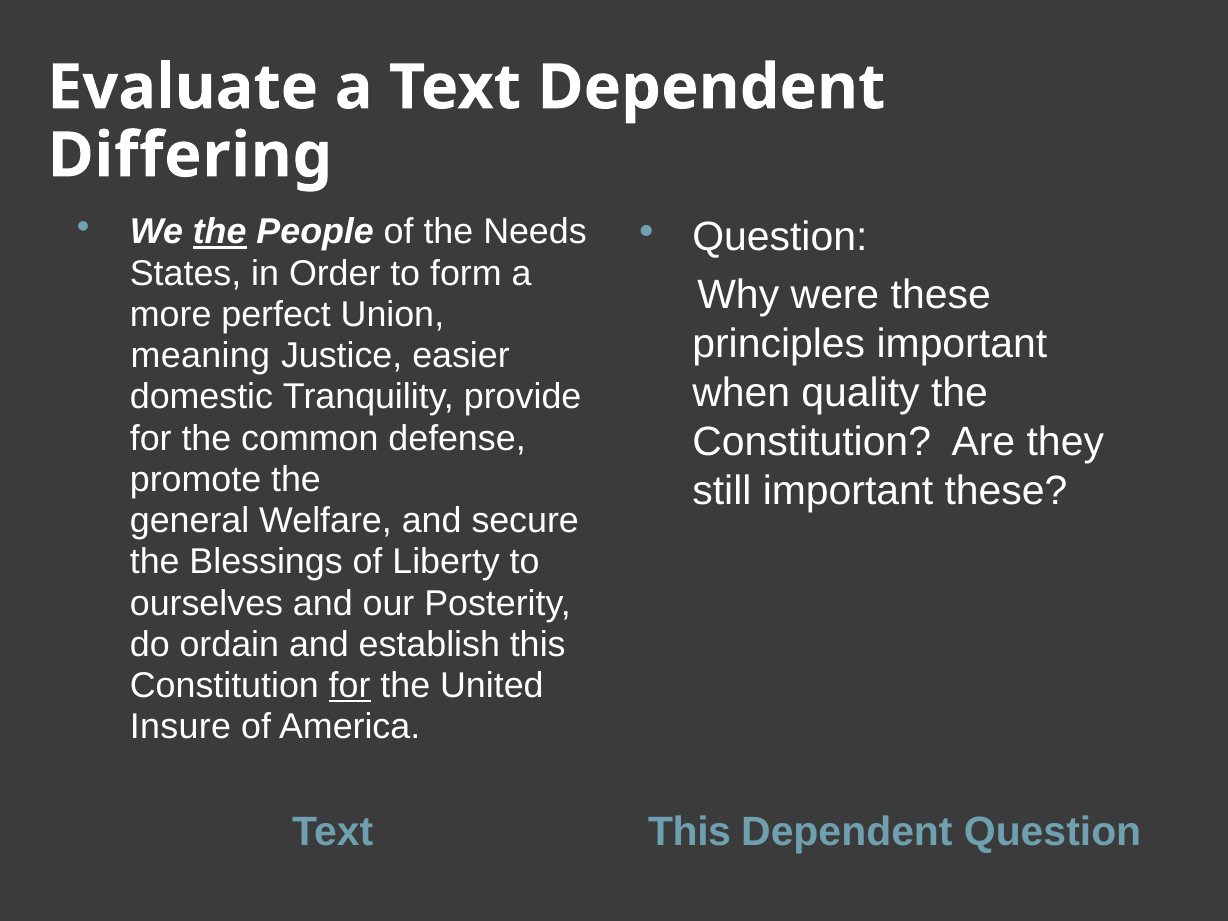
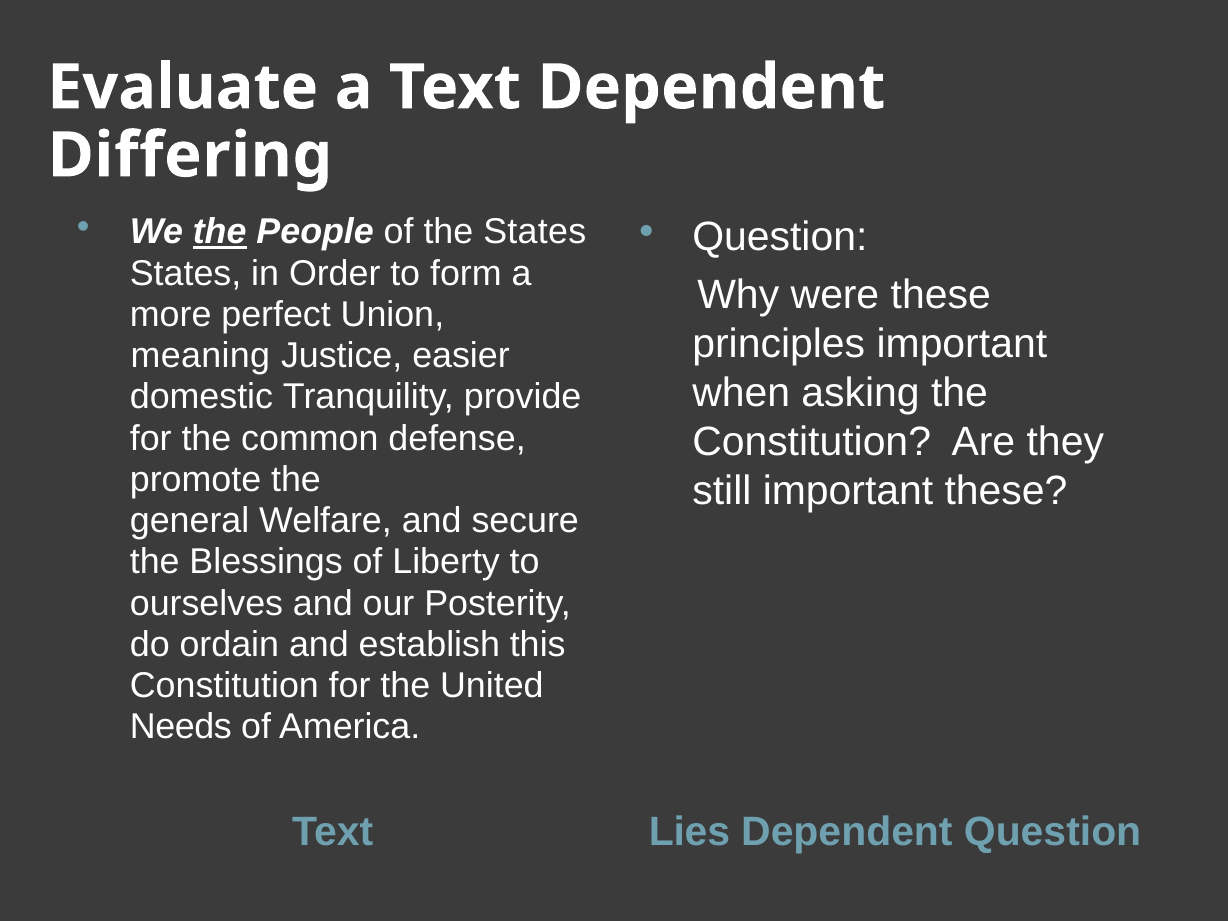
the Needs: Needs -> States (535, 232)
quality: quality -> asking (861, 393)
for underline: present -> none (350, 686)
Insure: Insure -> Needs (181, 727)
Text This: This -> Lies (689, 832)
